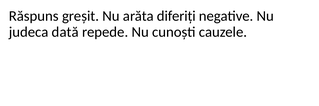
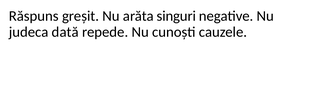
diferiți: diferiți -> singuri (176, 16)
